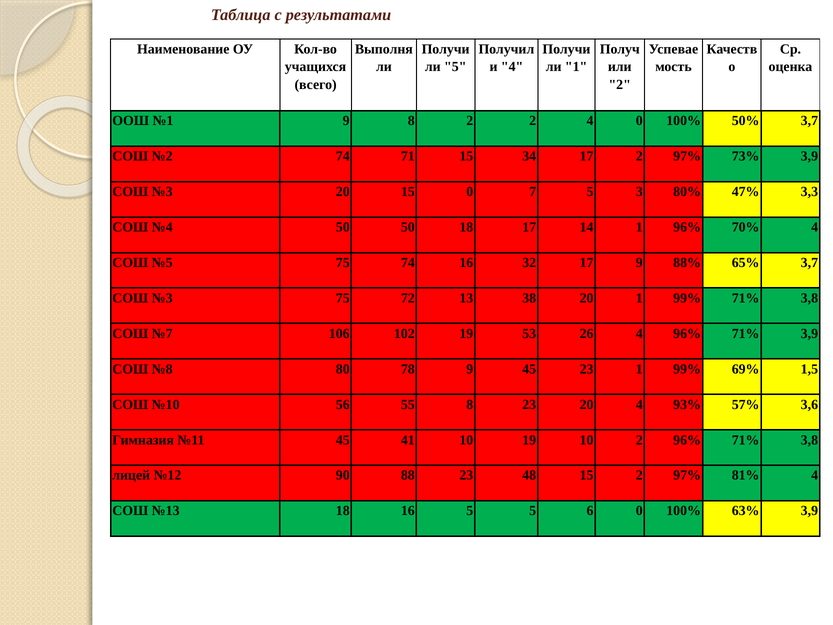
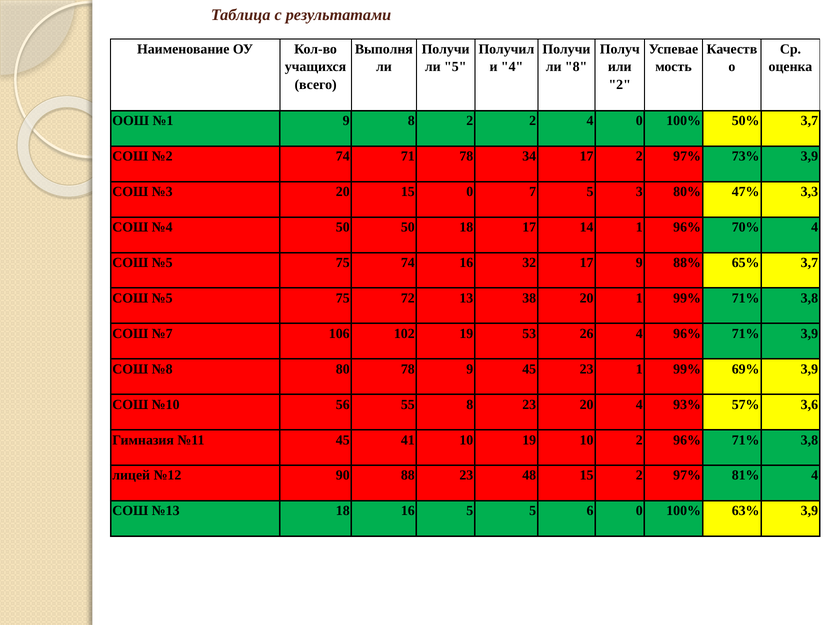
1: 1 -> 8 (576, 67)
71 15: 15 -> 78 (466, 156)
№3: №3 -> №5 (162, 298)
69% 1,5: 1,5 -> 3,9 (809, 369)
